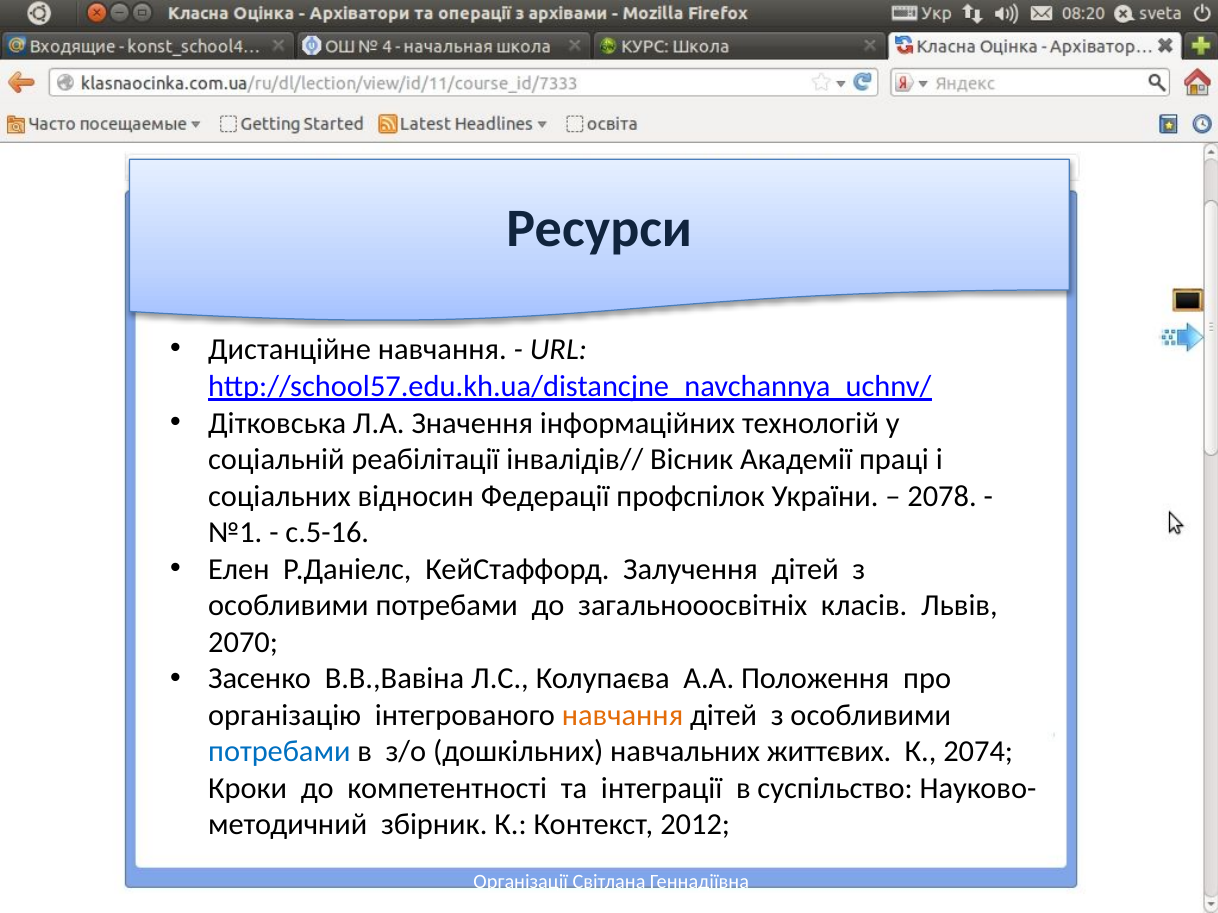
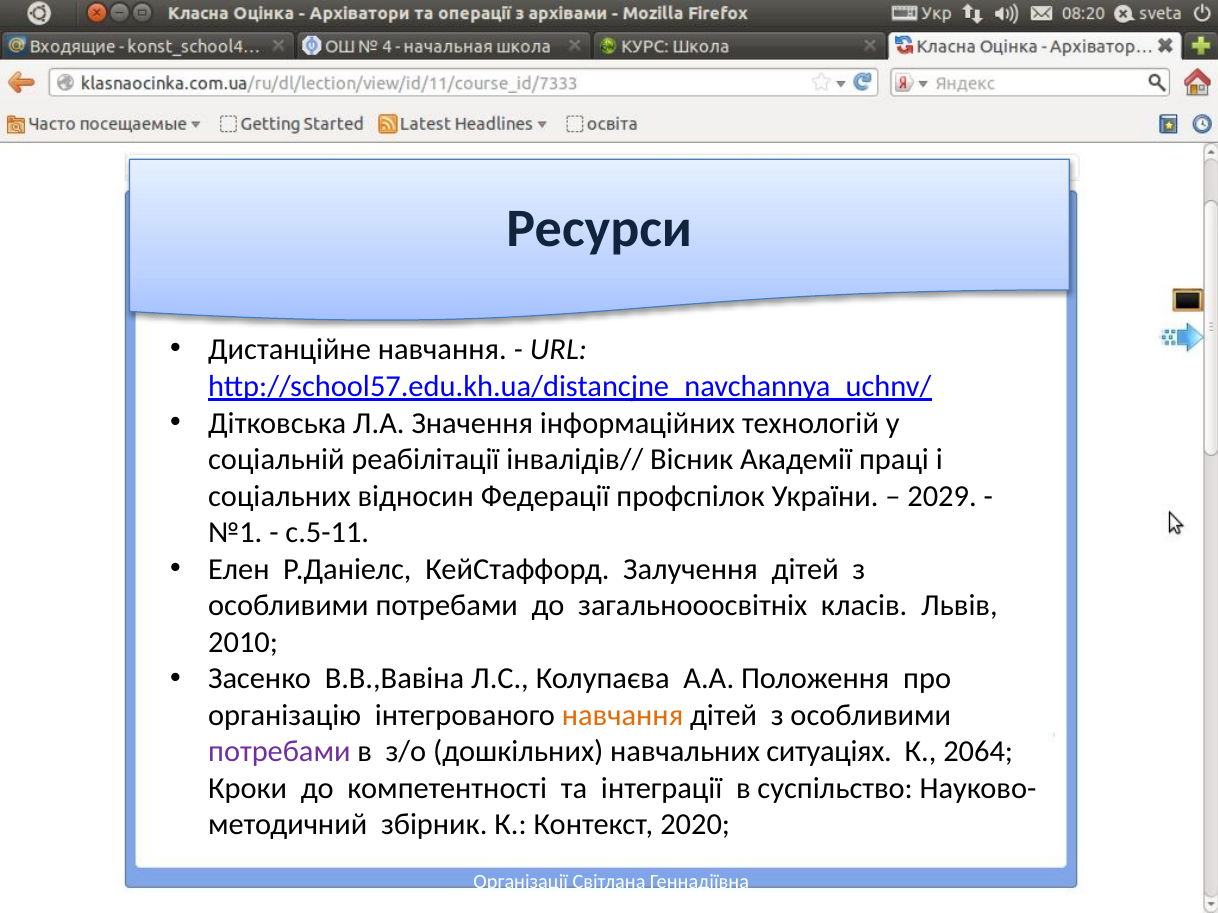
2078: 2078 -> 2029 (942, 497)
с.5-16: с.5-16 -> с.5-11 (327, 533)
2070: 2070 -> 2010 (243, 643)
потребами colour: blue -> purple (279, 752)
життєвих: життєвих -> ситуаціях (829, 752)
2074: 2074 -> 2064 (978, 752)
2012: 2012 -> 2020 (695, 825)
